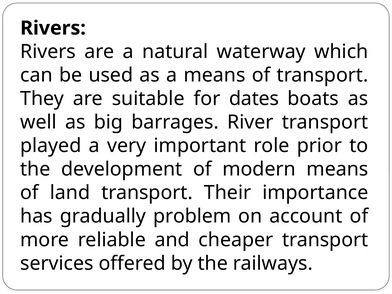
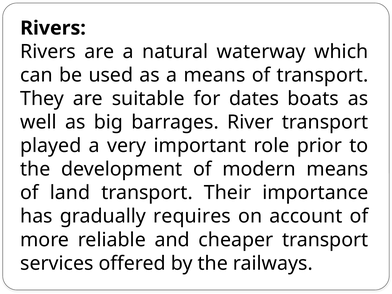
problem: problem -> requires (192, 216)
